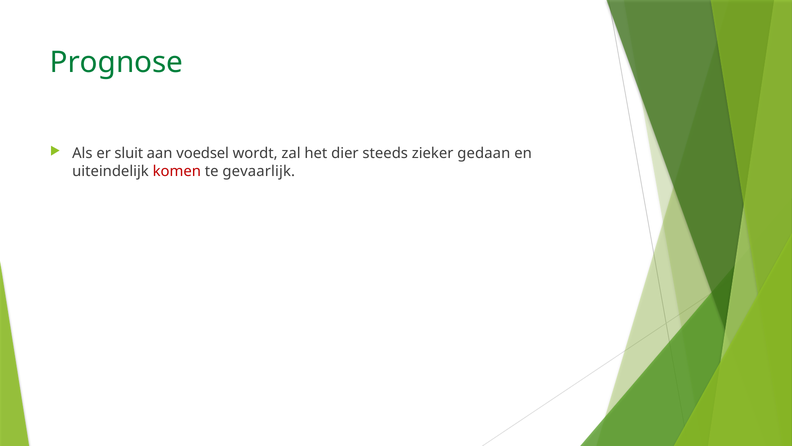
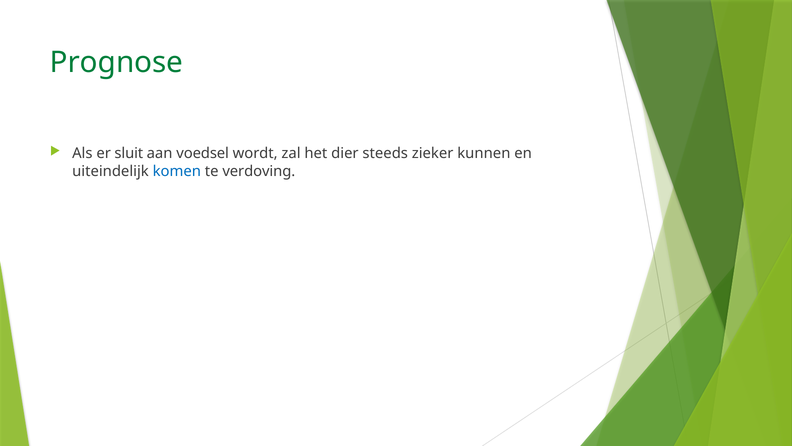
gedaan: gedaan -> kunnen (484, 153)
komen colour: red -> blue (177, 171)
gevaarlijk: gevaarlijk -> verdoving (259, 171)
